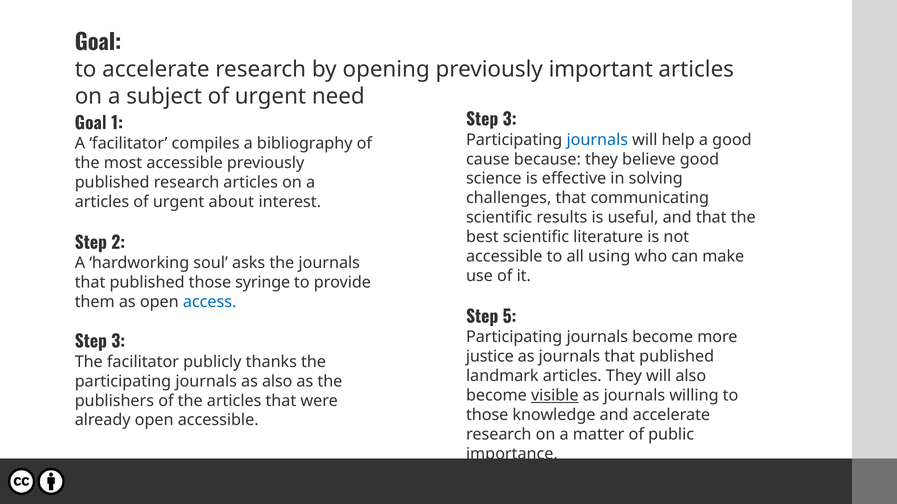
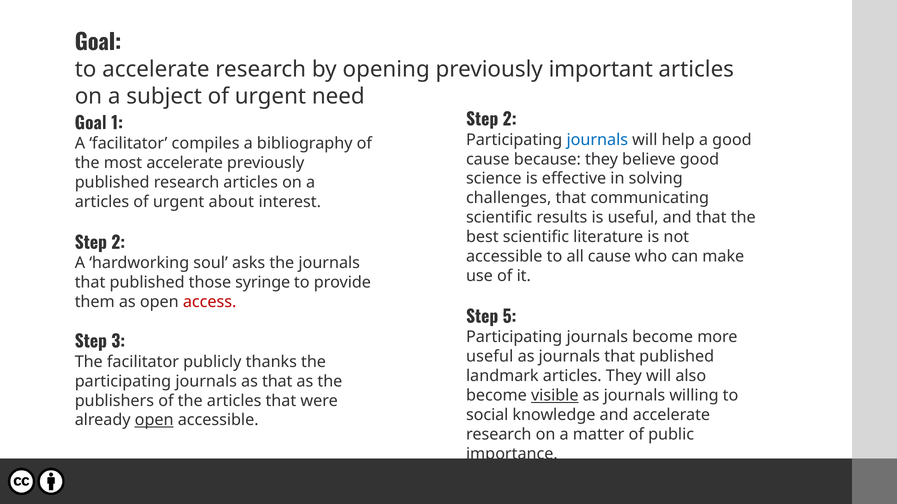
3: 3 -> 2 (510, 120)
most accessible: accessible -> accelerate (185, 163)
all using: using -> cause (609, 257)
access colour: blue -> red (210, 302)
justice: justice -> useful (490, 357)
as also: also -> that (277, 382)
those: those -> social (487, 415)
open underline: none -> present (154, 421)
